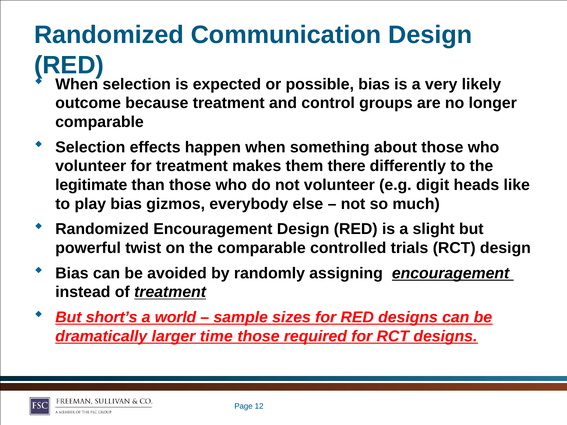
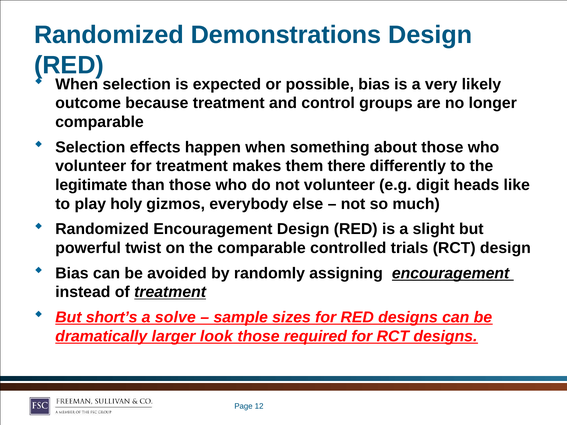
Communication: Communication -> Demonstrations (286, 35)
play bias: bias -> holy (126, 204)
world: world -> solve (175, 317)
time: time -> look (216, 336)
